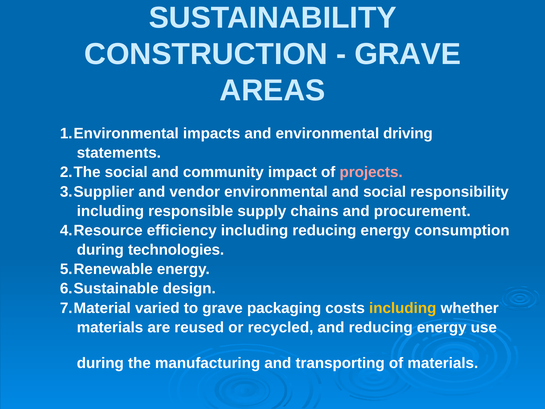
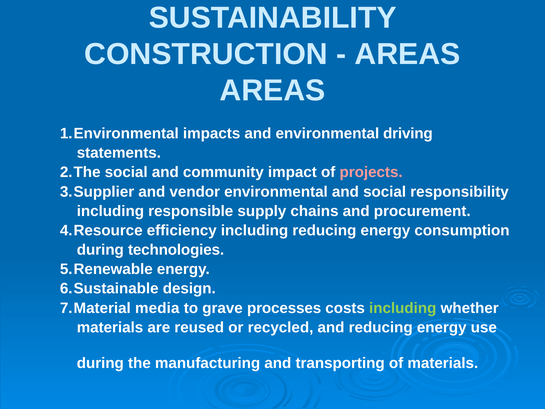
GRAVE: GRAVE -> AREAS (408, 54)
varied: varied -> media (157, 308)
packaging: packaging -> processes (284, 308)
including colour: yellow -> light green (403, 308)
